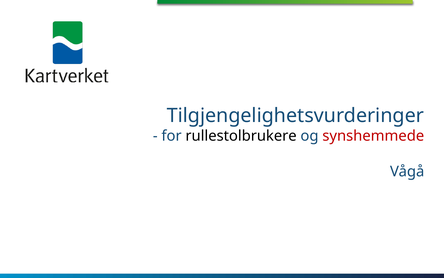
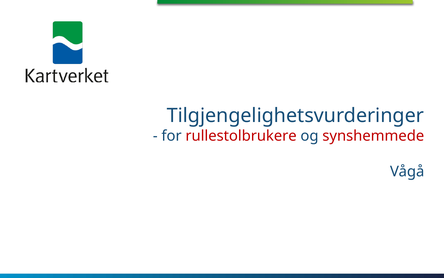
rullestolbrukere colour: black -> red (241, 136)
